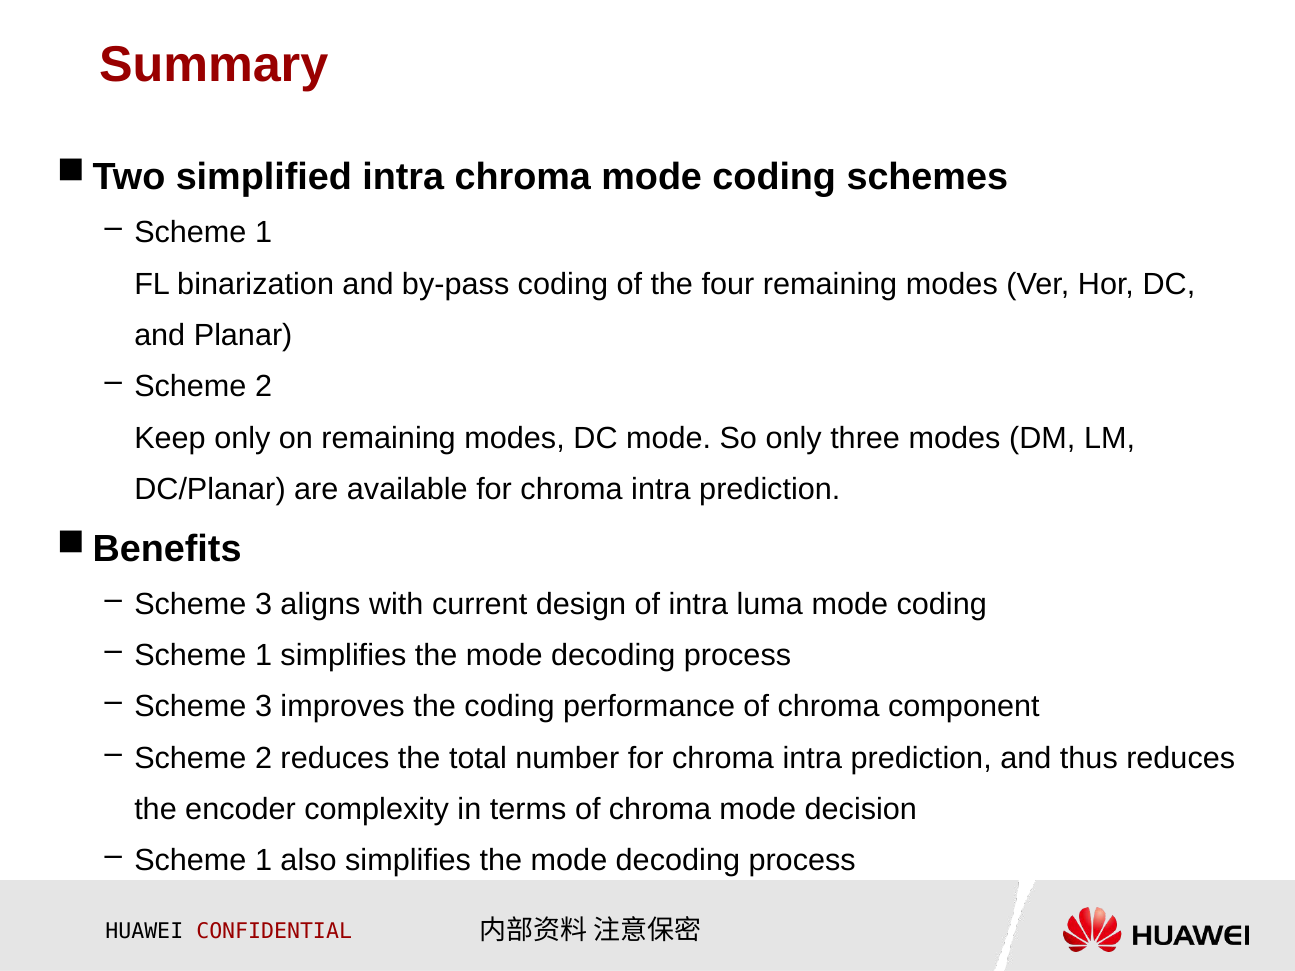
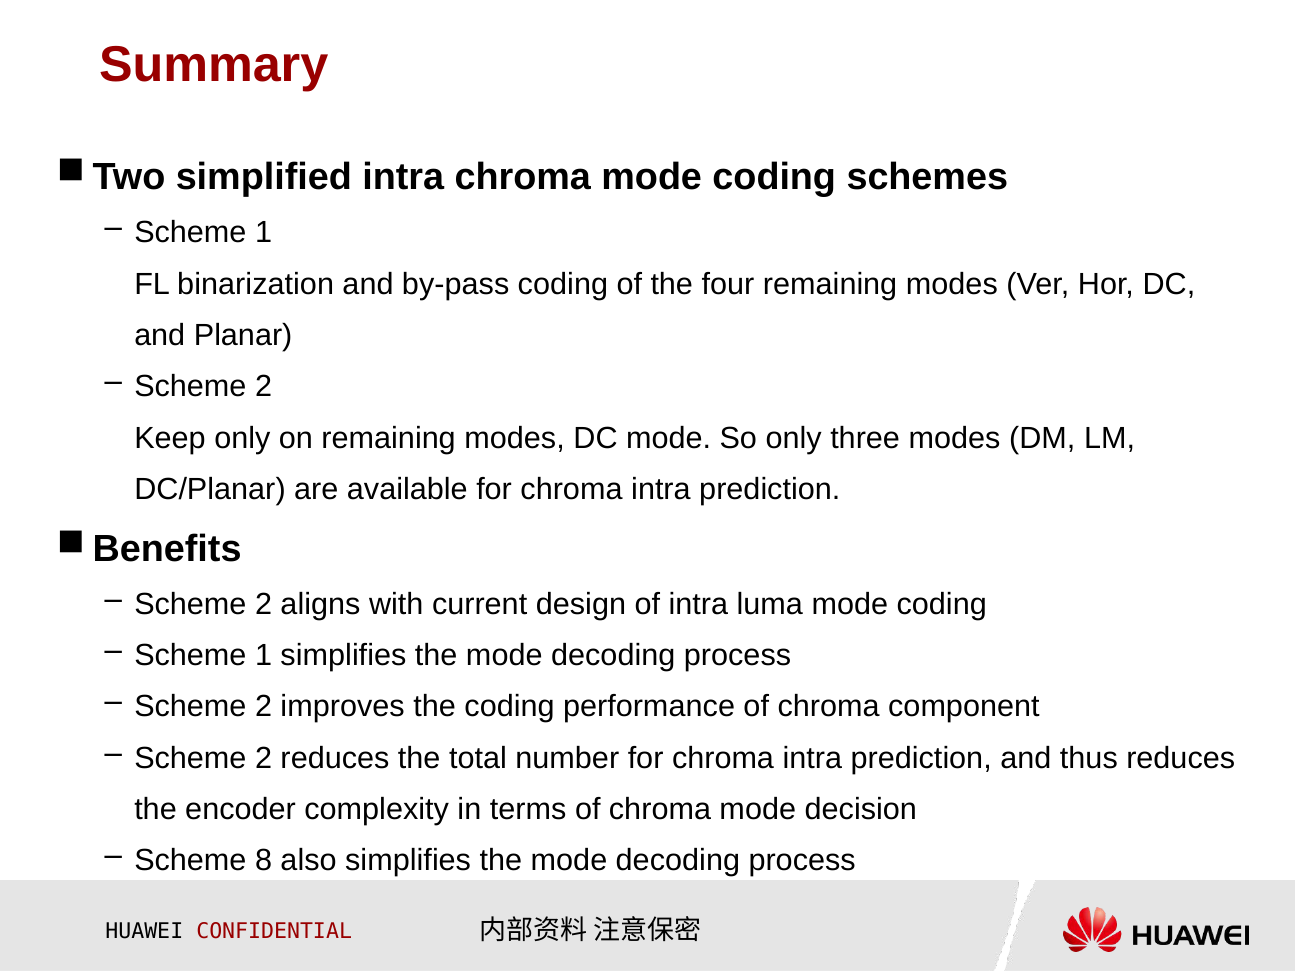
3: 3 -> 2 (264, 604)
3: 3 -> 2 (264, 707)
1: 1 -> 8 (264, 861)
